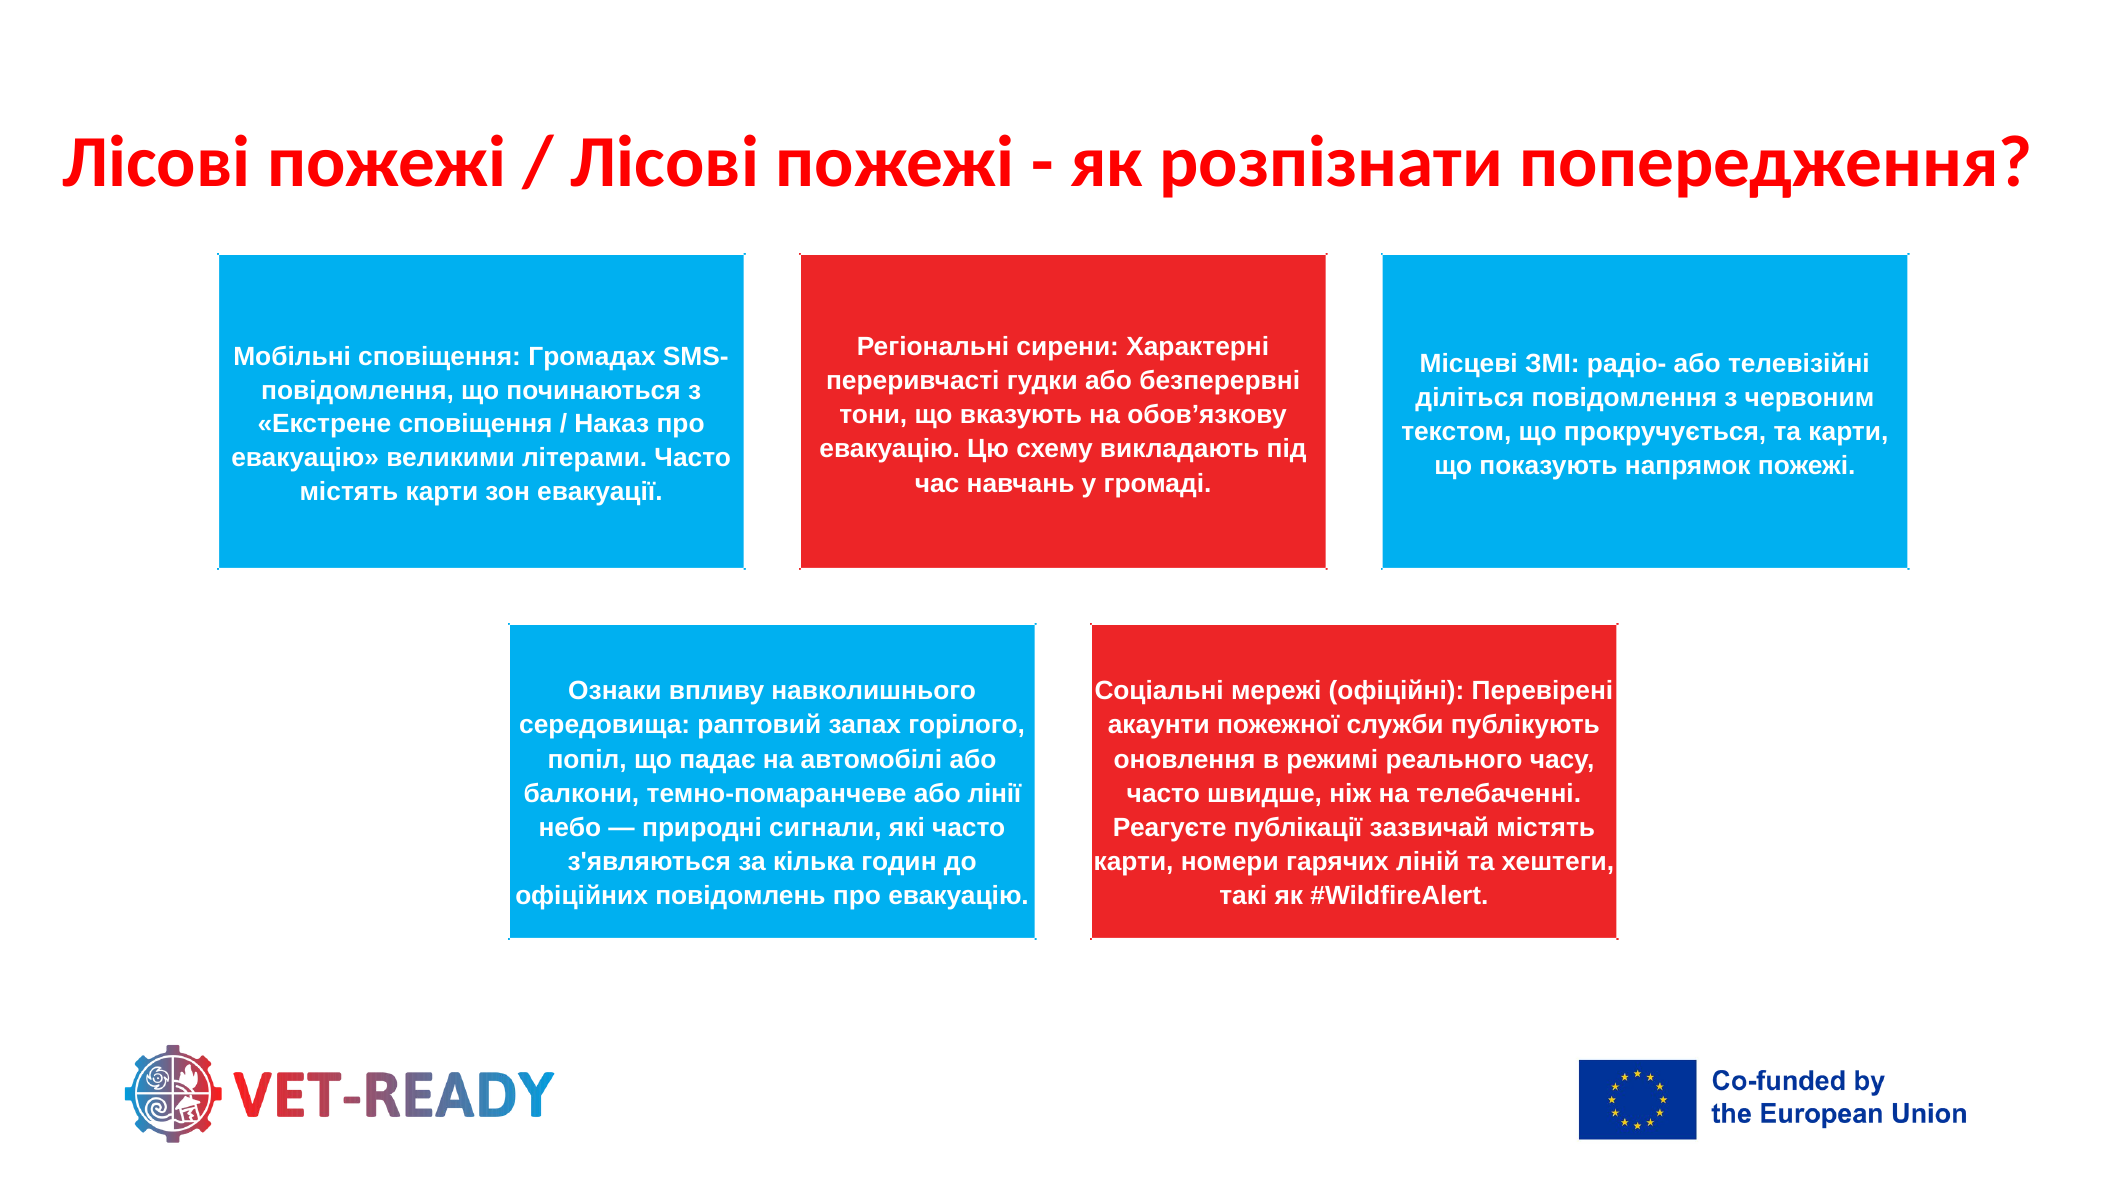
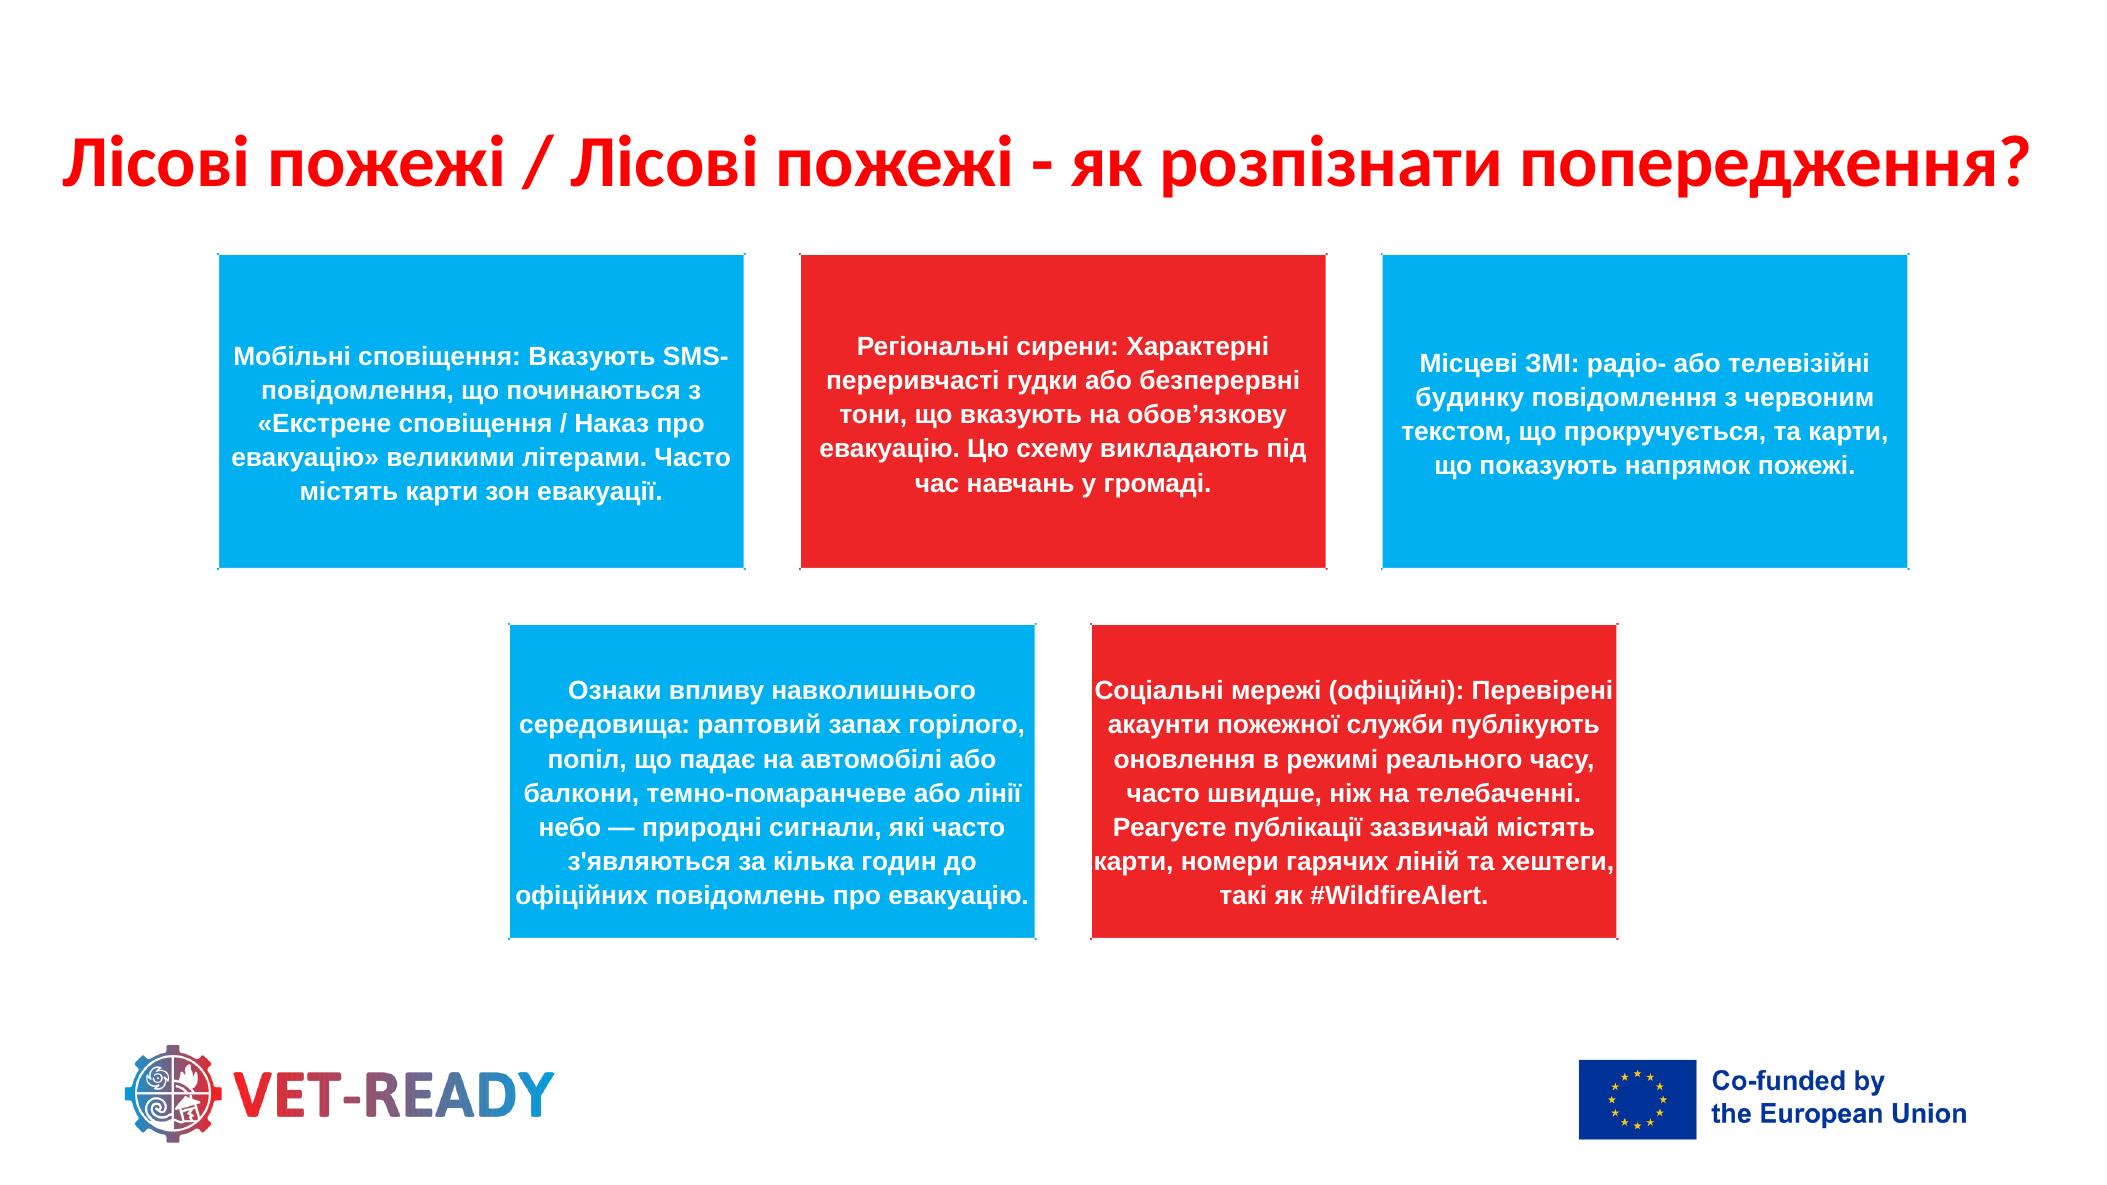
сповіщення Громадах: Громадах -> Вказують (592, 357)
діліться: діліться -> будинку (1470, 398)
